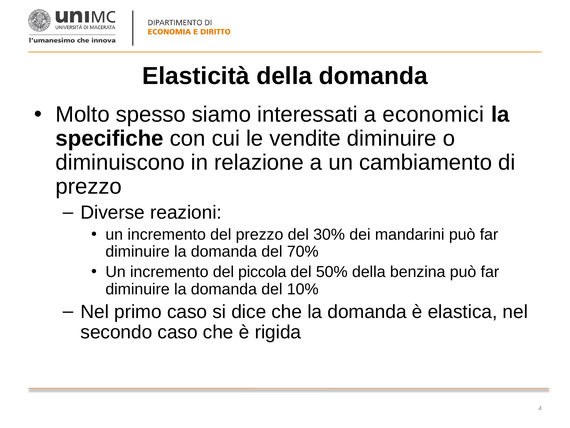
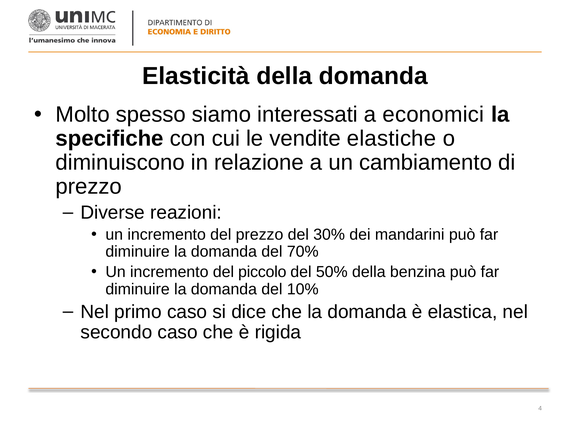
vendite diminuire: diminuire -> elastiche (392, 138)
piccola: piccola -> piccolo (262, 272)
